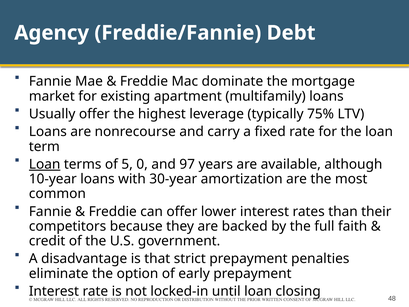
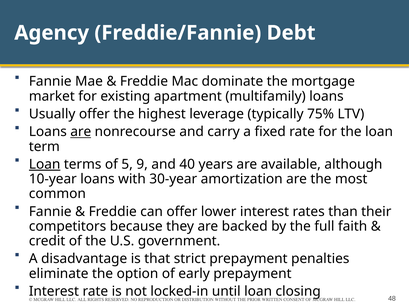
are underline: none -> present (81, 132)
0: 0 -> 9 (142, 164)
97: 97 -> 40 (187, 164)
